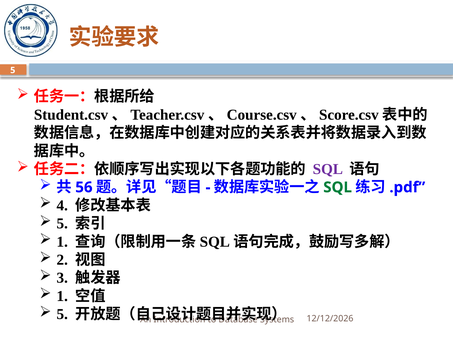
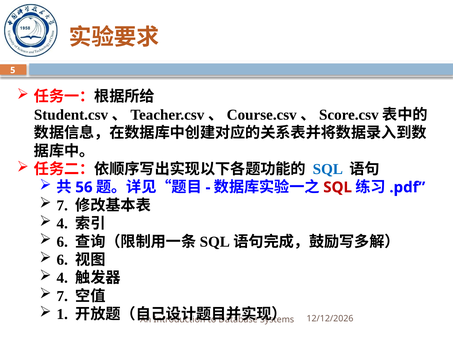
SQL colour: purple -> blue (328, 169)
SQL colour: green -> red (338, 187)
4: 4 -> 7 (62, 205)
5: 5 -> 4 (62, 223)
1: 1 -> 6 (62, 242)
2: 2 -> 6 (62, 260)
3: 3 -> 4 (62, 278)
1: 1 -> 7 (62, 296)
5: 5 -> 1 (62, 314)
